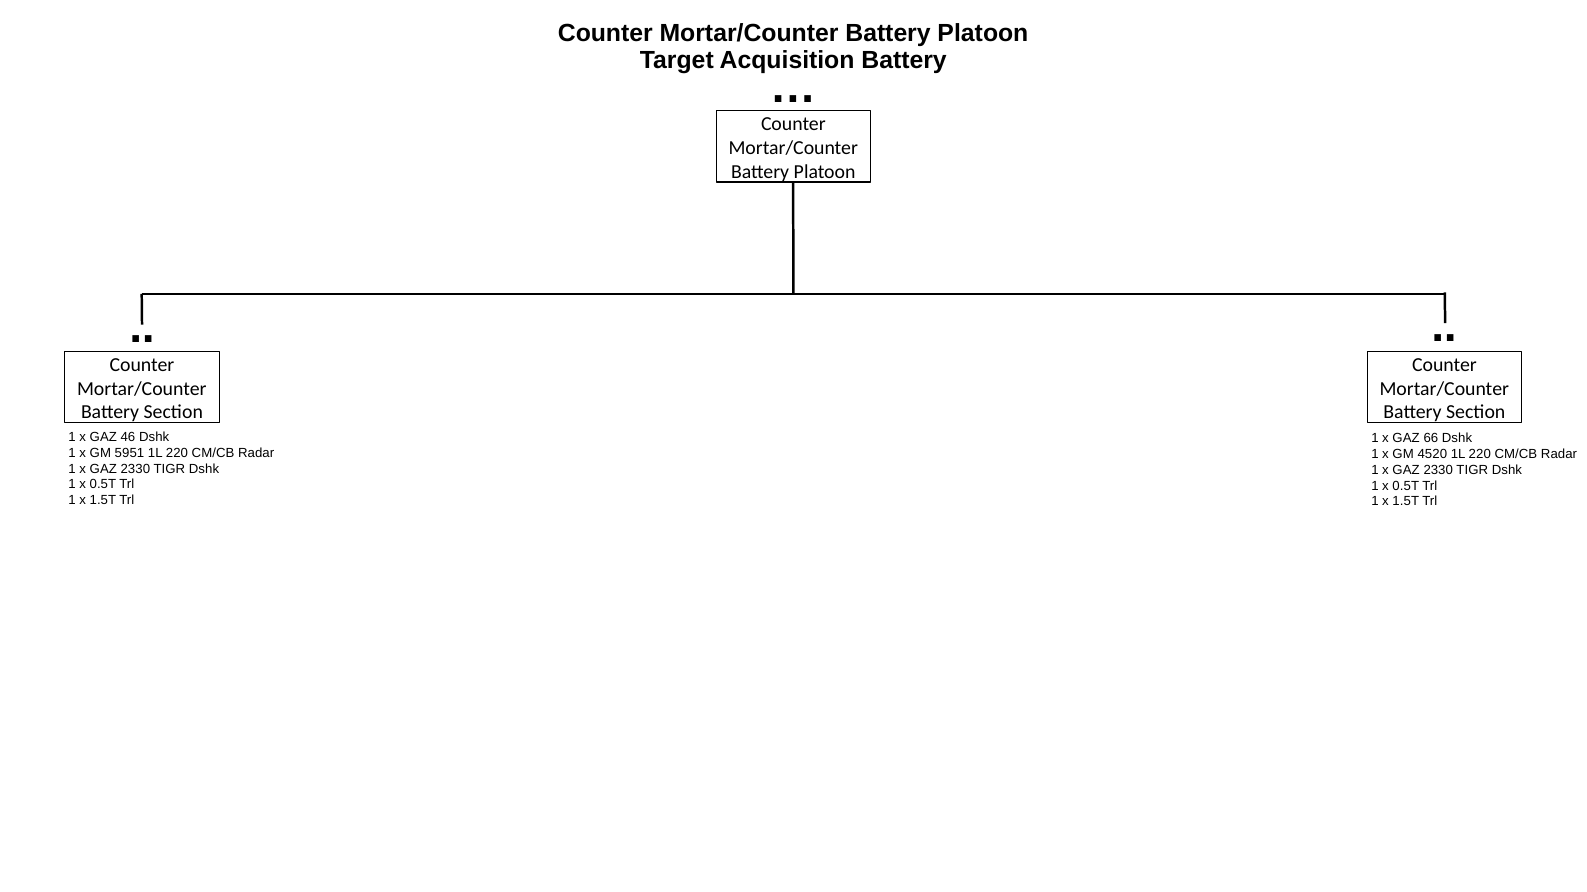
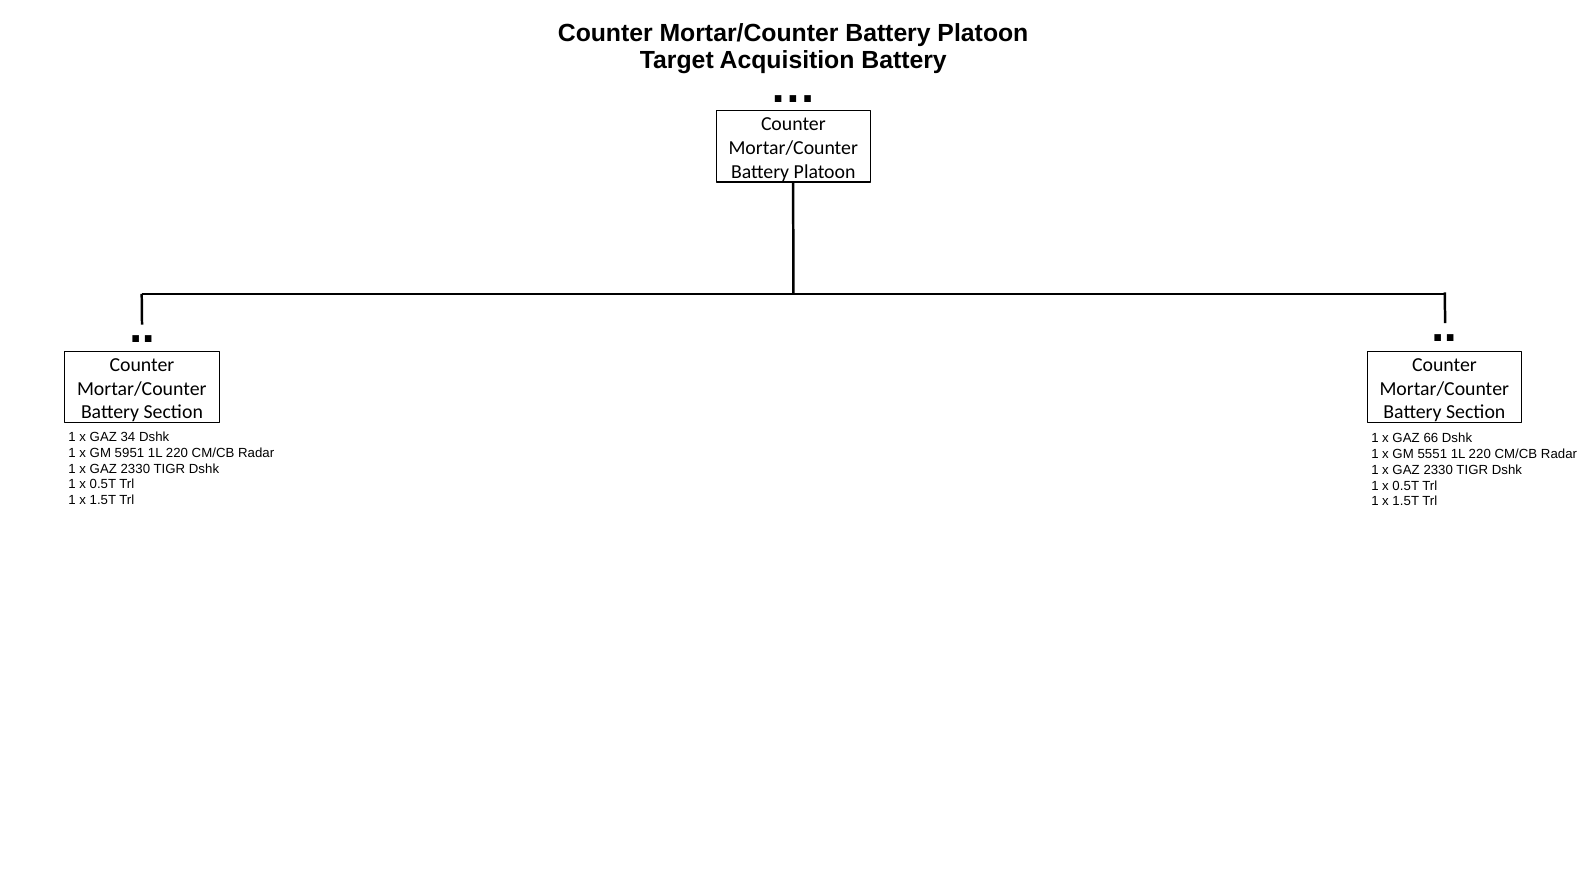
46: 46 -> 34 (128, 437)
4520: 4520 -> 5551 (1432, 454)
